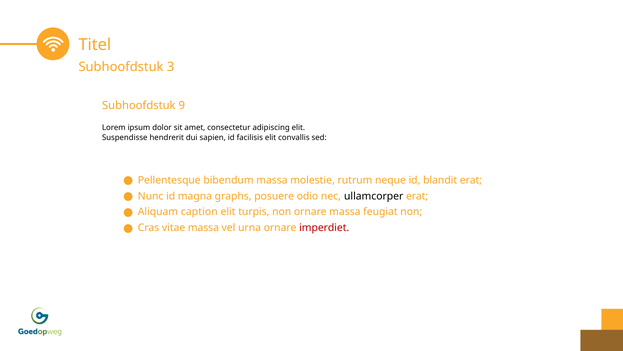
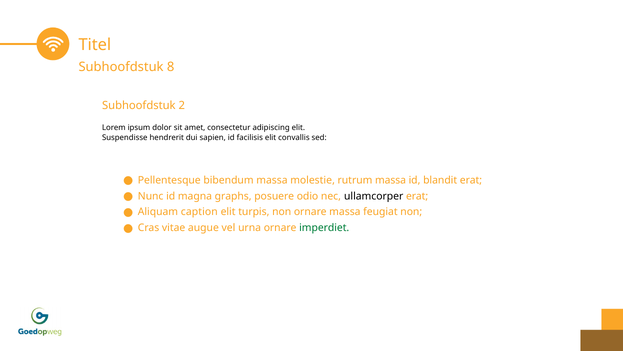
3: 3 -> 8 (171, 67)
9: 9 -> 2 (182, 106)
rutrum neque: neque -> massa (391, 180)
vitae massa: massa -> augue (203, 228)
imperdiet colour: red -> green (324, 228)
